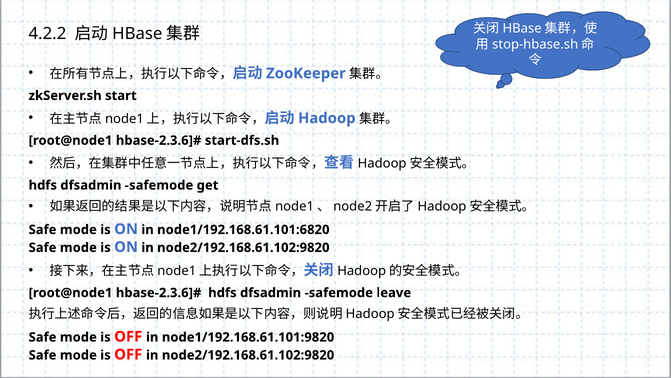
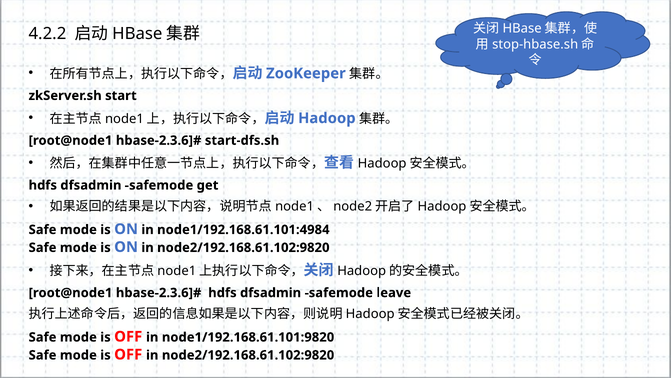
node1/192.168.61.101:6820: node1/192.168.61.101:6820 -> node1/192.168.61.101:4984 (243, 229)
